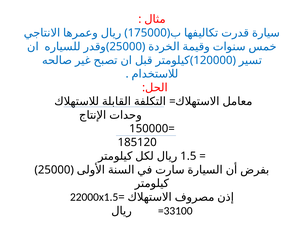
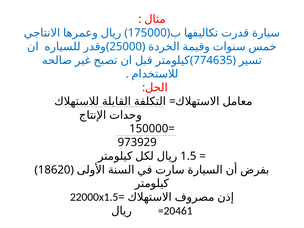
120000: 120000 -> 774635 (213, 60)
185120: 185120 -> 973929 (137, 142)
25000: 25000 -> 18620 (54, 170)
=33100: =33100 -> =20461 (175, 211)
